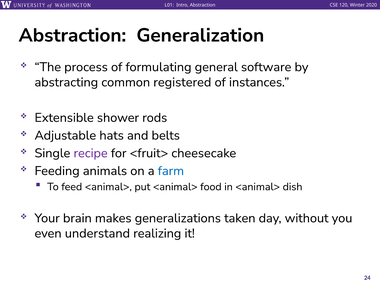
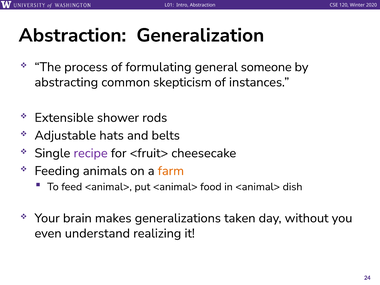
software: software -> someone (266, 67)
registered: registered -> skepticism (182, 82)
farm colour: blue -> orange (171, 171)
